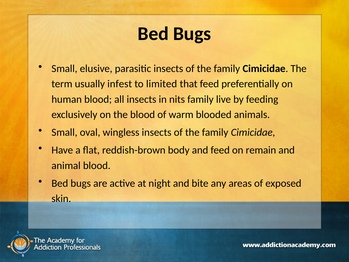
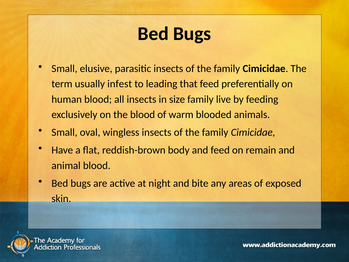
limited: limited -> leading (162, 84)
nits: nits -> size (177, 99)
